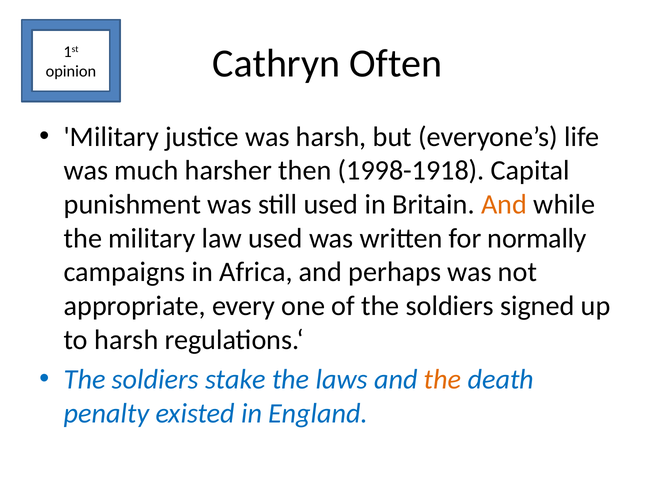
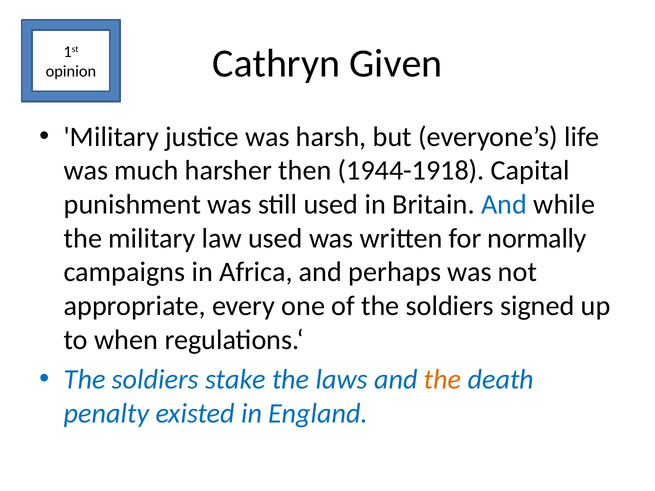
Often: Often -> Given (396, 63)
1998-1918: 1998-1918 -> 1944-1918 (411, 171)
And colour: orange -> blue (504, 205)
to harsh: harsh -> when (126, 340)
